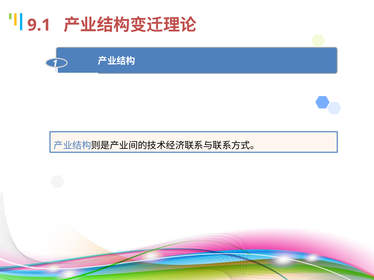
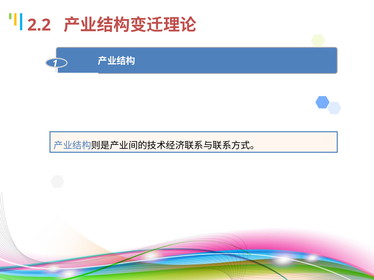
9.1: 9.1 -> 2.2 (39, 25)
